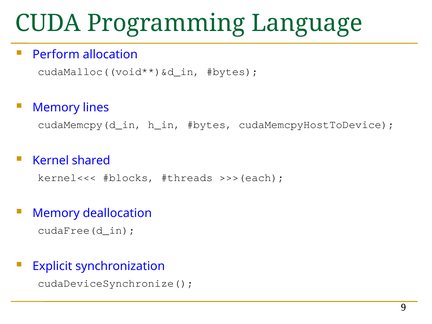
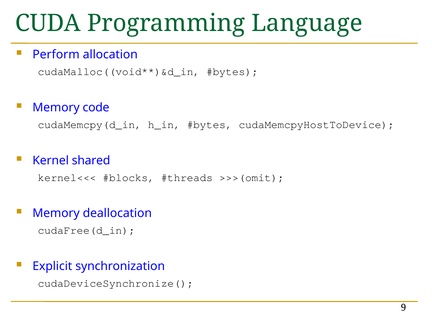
lines: lines -> code (96, 107)
>>>(each: >>>(each -> >>>(omit (252, 177)
